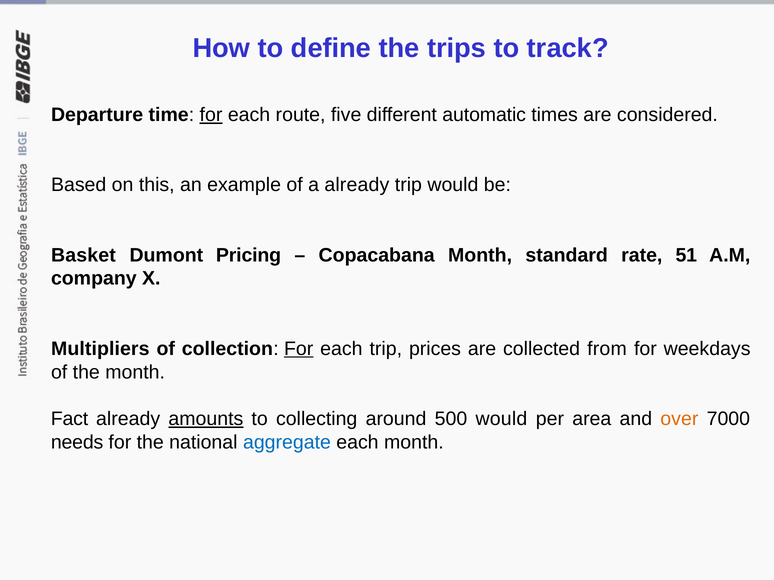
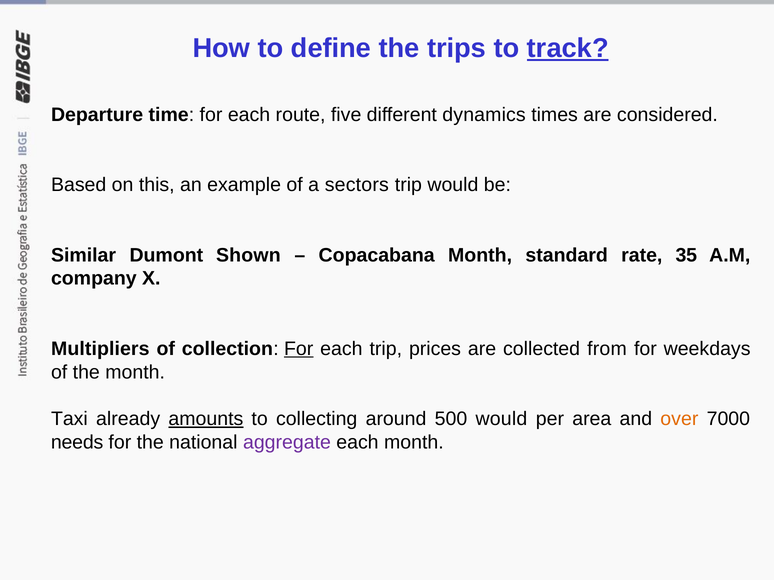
track underline: none -> present (568, 48)
for underline: present -> none (211, 115)
automatic: automatic -> dynamics (484, 115)
a already: already -> sectors (357, 185)
Basket: Basket -> Similar (84, 255)
Pricing: Pricing -> Shown (248, 255)
51: 51 -> 35 (686, 255)
Fact: Fact -> Taxi (69, 419)
aggregate colour: blue -> purple (287, 443)
